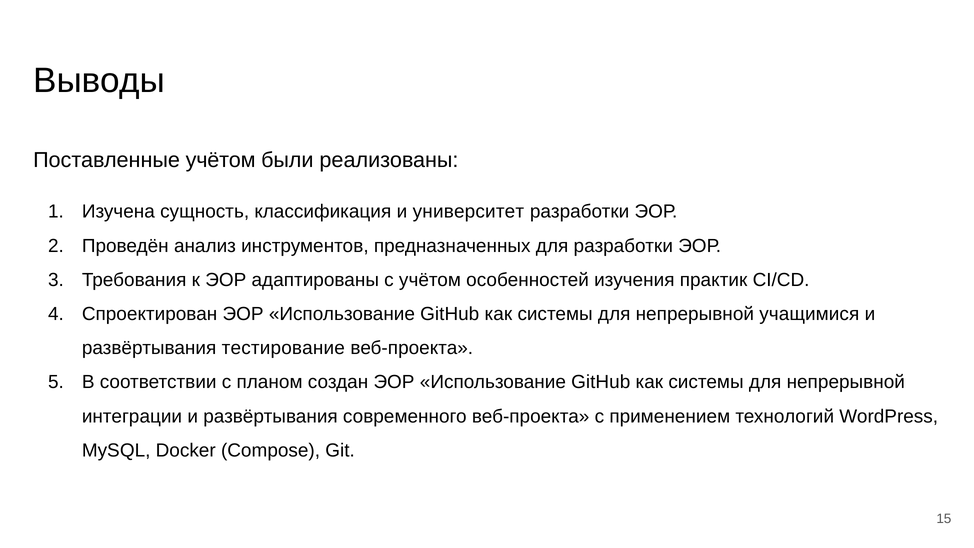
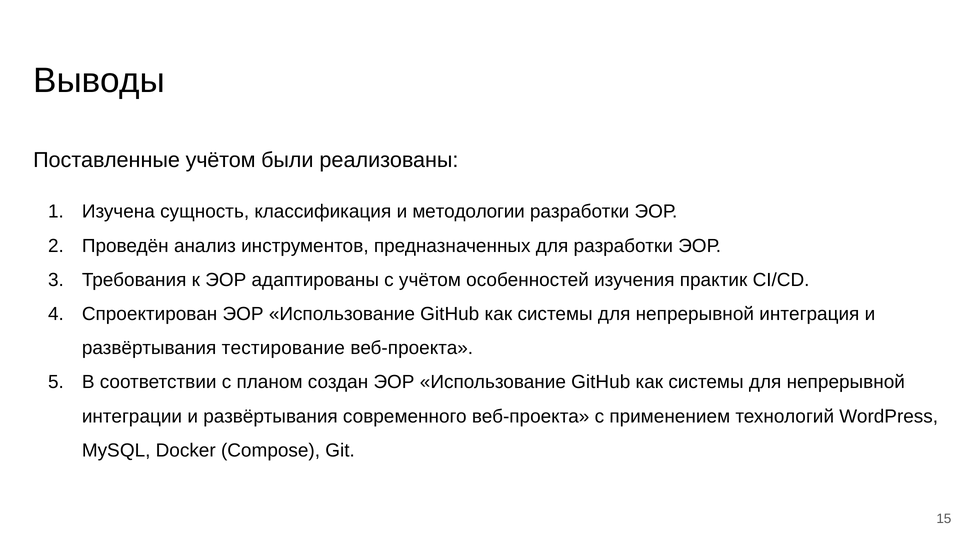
университет: университет -> методологии (469, 212)
учащимися: учащимися -> интеграция (809, 314)
